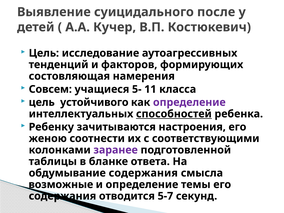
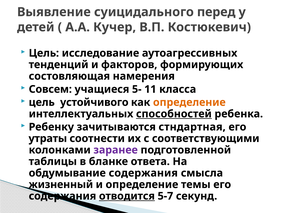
после: после -> перед (216, 12)
определение colour: purple -> orange (189, 102)
настроения: настроения -> стндартная (192, 127)
женою: женою -> утраты (48, 138)
возможные: возможные -> жизненный (61, 185)
отводится underline: none -> present (127, 196)
